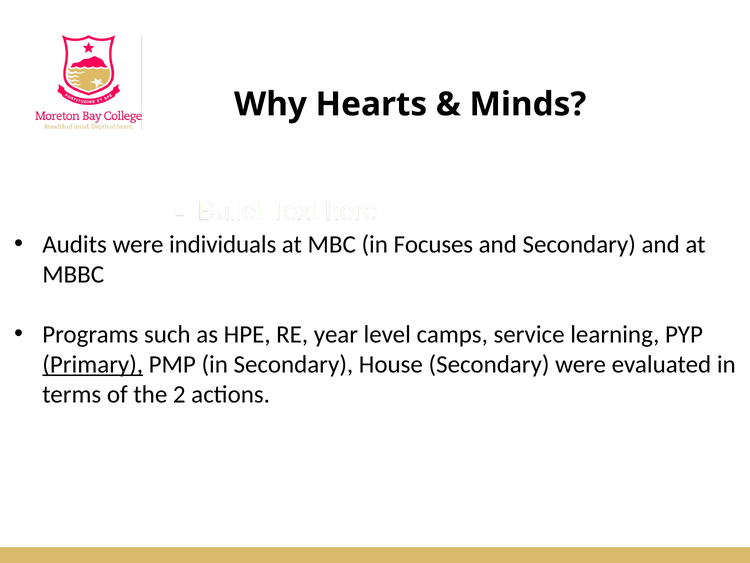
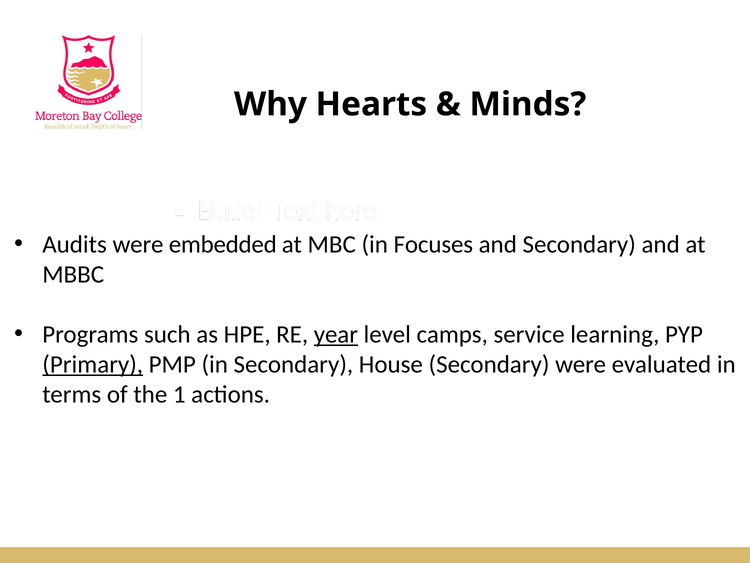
individuals: individuals -> embedded (223, 244)
year underline: none -> present (336, 334)
2: 2 -> 1 (179, 394)
